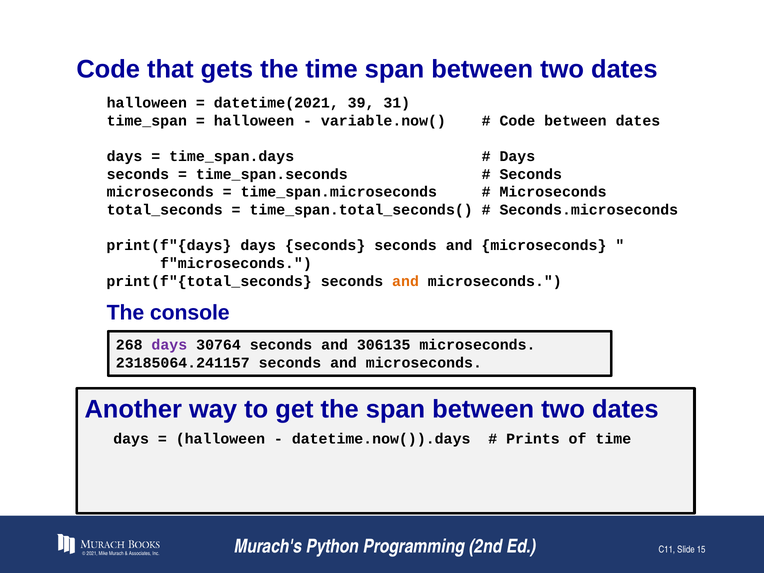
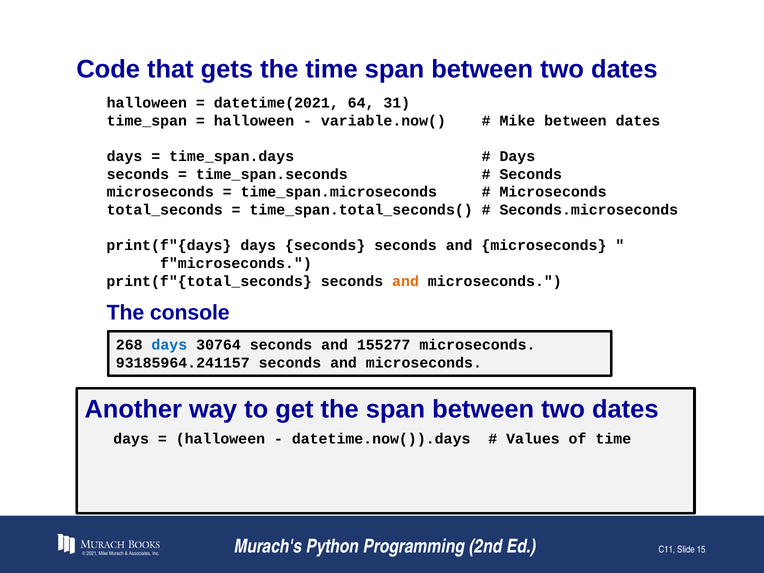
39: 39 -> 64 (361, 103)
Code: Code -> Mike (517, 121)
days colour: purple -> blue (169, 345)
306135: 306135 -> 155277 (384, 345)
23185064.241157: 23185064.241157 -> 93185964.241157 (183, 363)
Prints: Prints -> Values (533, 439)
